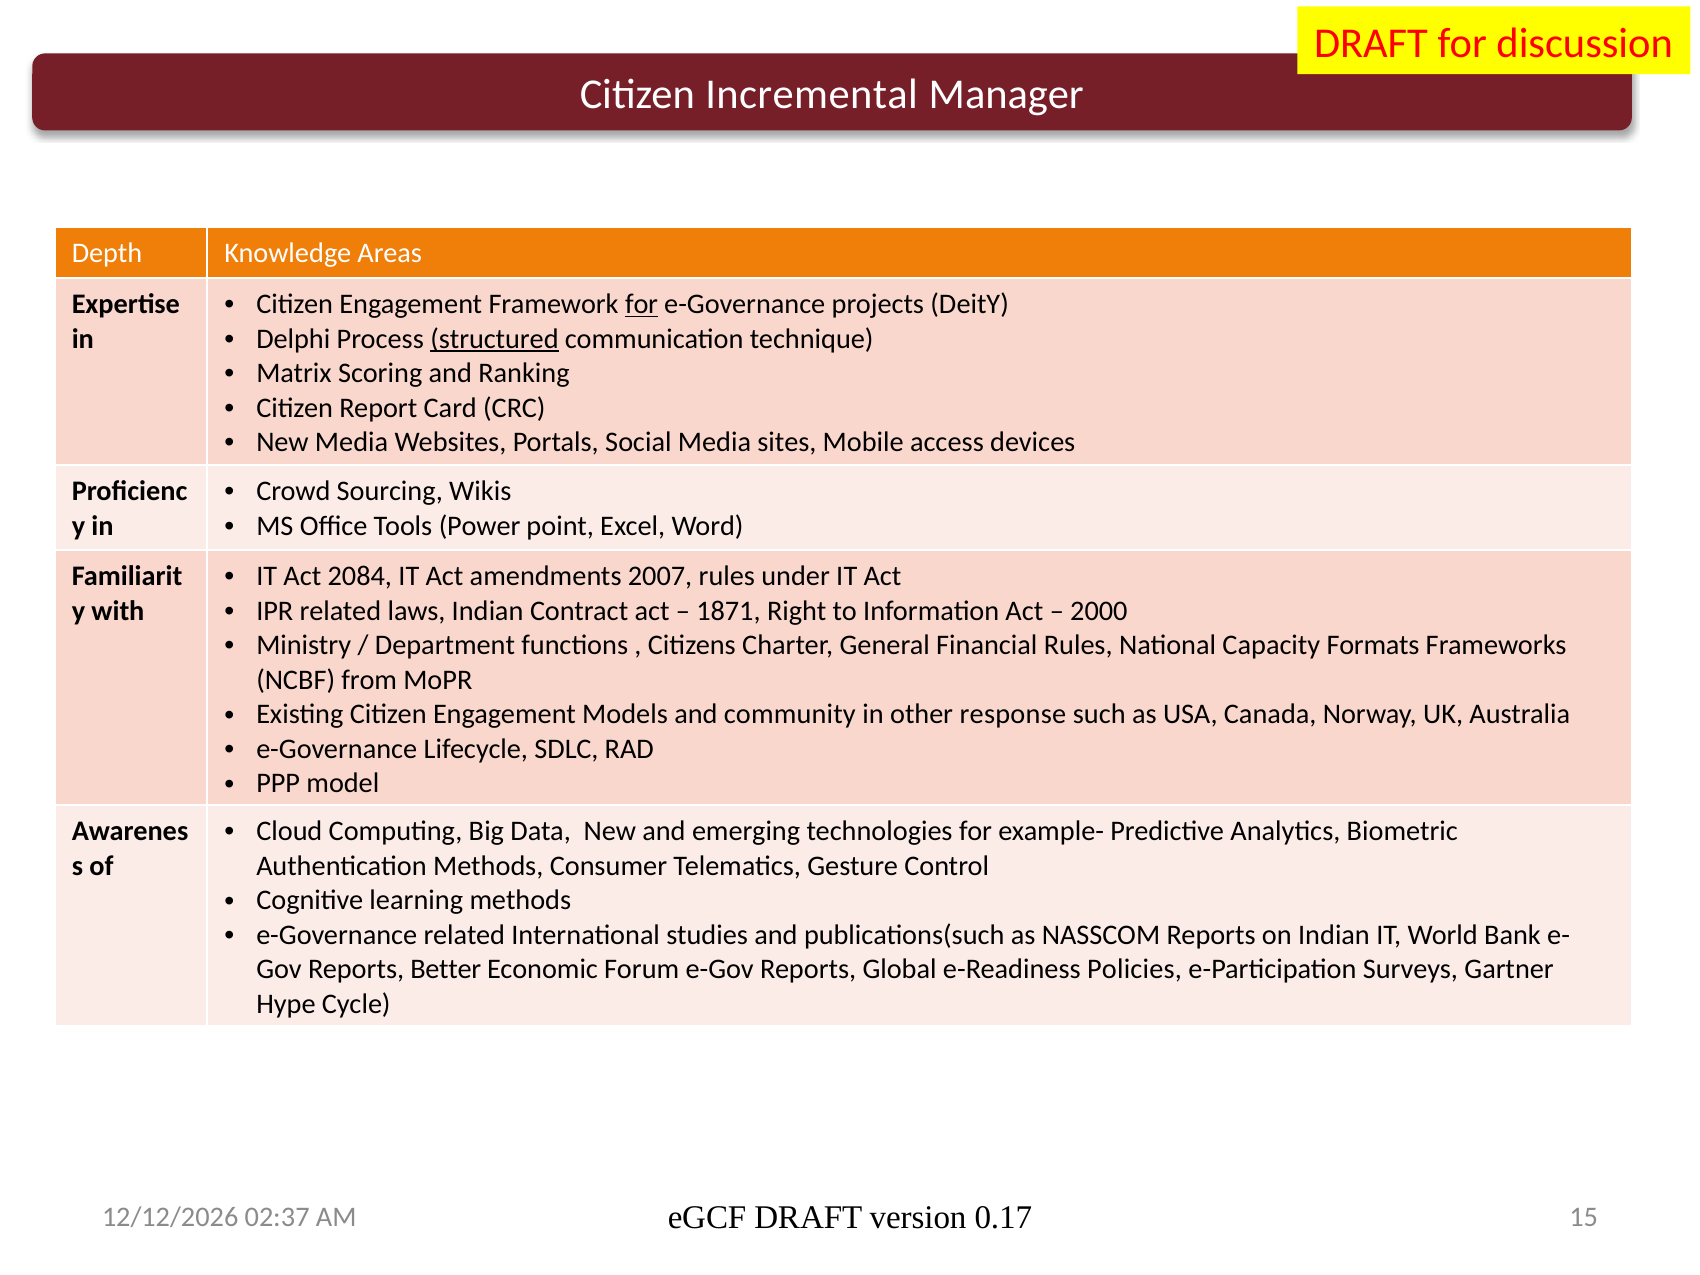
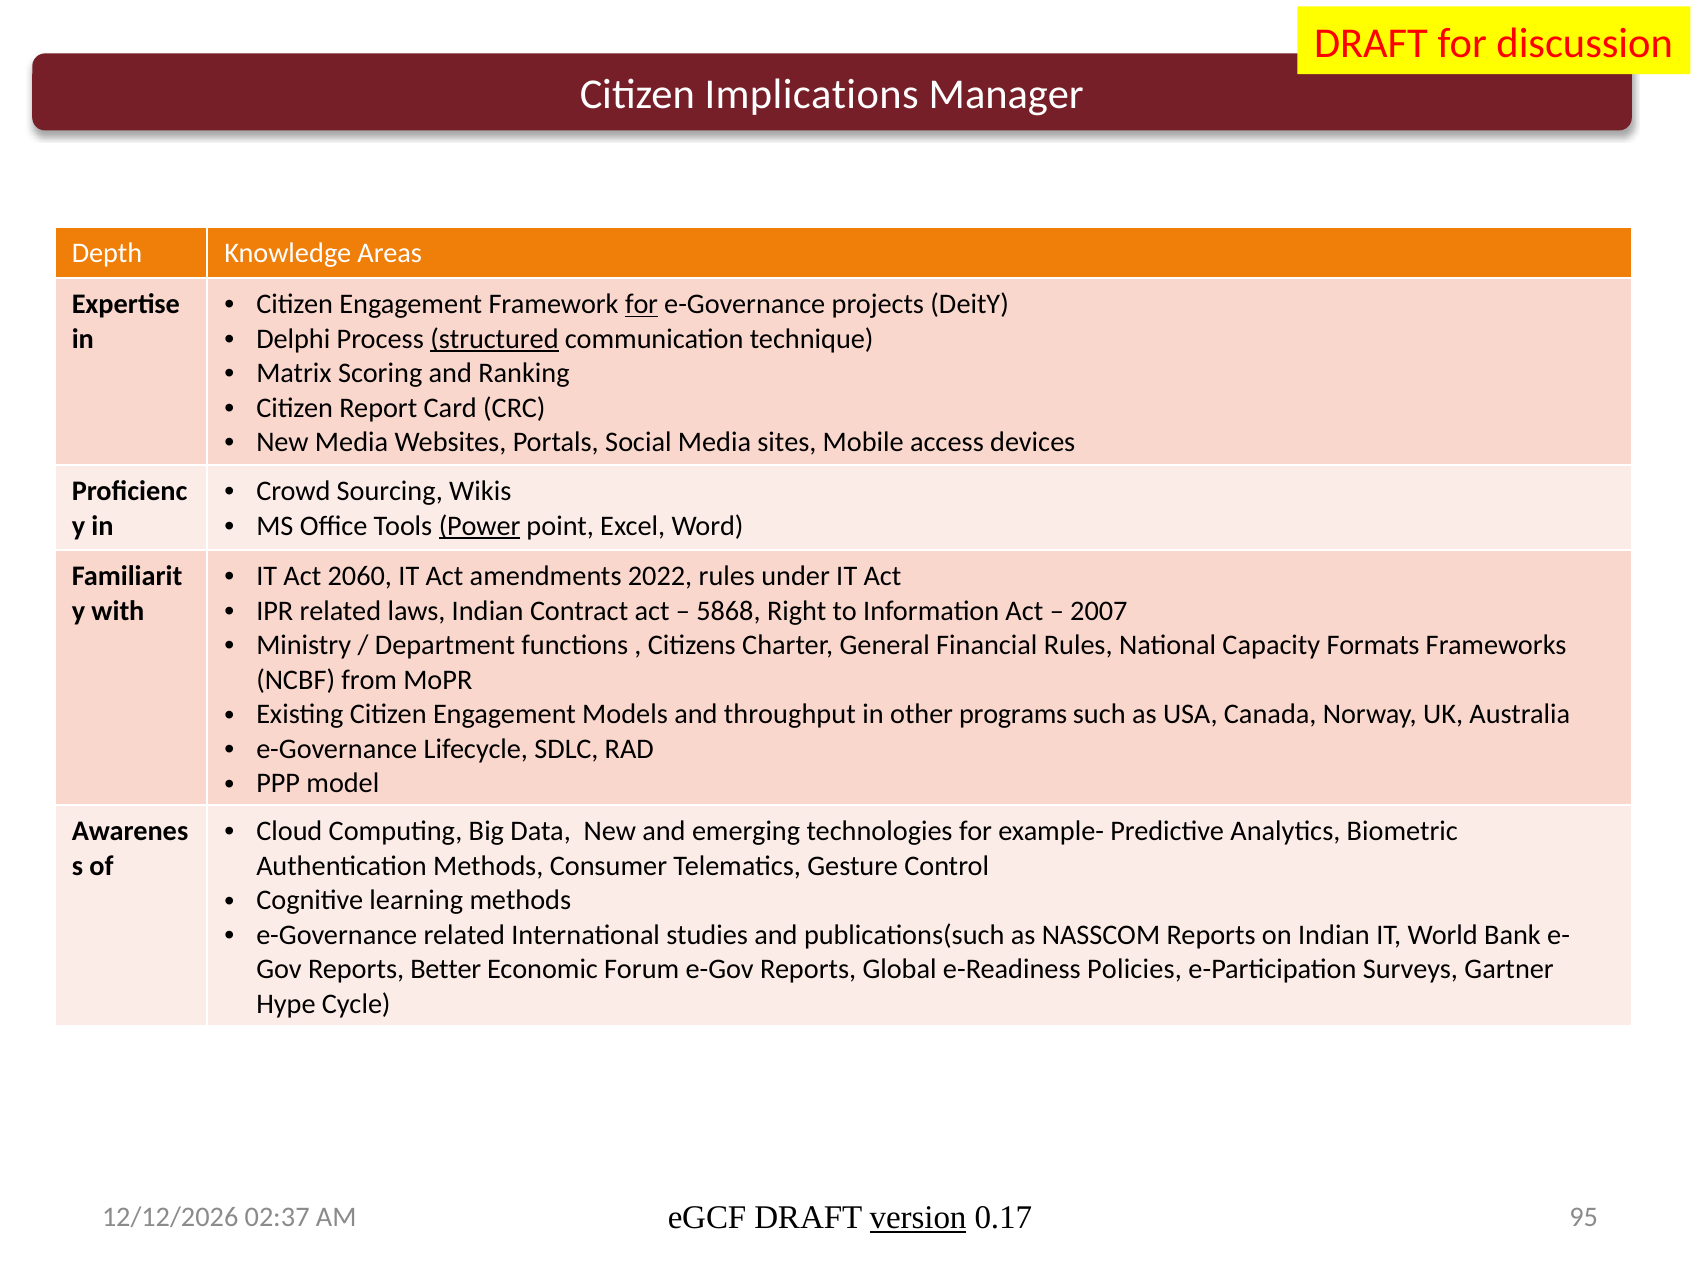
Incremental: Incremental -> Implications (812, 95)
Power underline: none -> present (480, 526)
2084: 2084 -> 2060 (360, 576)
2007: 2007 -> 2022 (660, 576)
1871: 1871 -> 5868 (728, 611)
2000: 2000 -> 2007 (1099, 611)
community: community -> throughput (790, 715)
response: response -> programs (1013, 715)
version underline: none -> present (918, 1218)
15: 15 -> 95 (1584, 1217)
